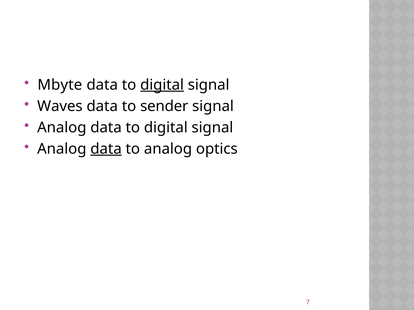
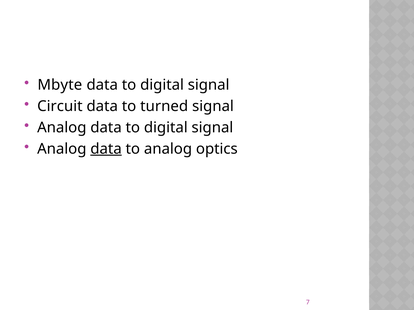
digital underline: present -> none (162, 85)
Waves: Waves -> Circuit (60, 106)
sender: sender -> turned (164, 106)
